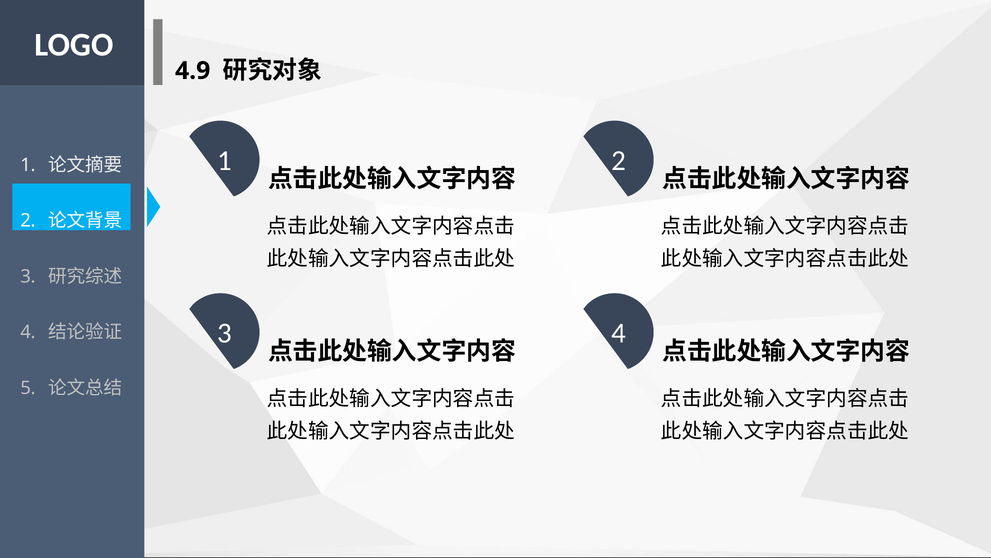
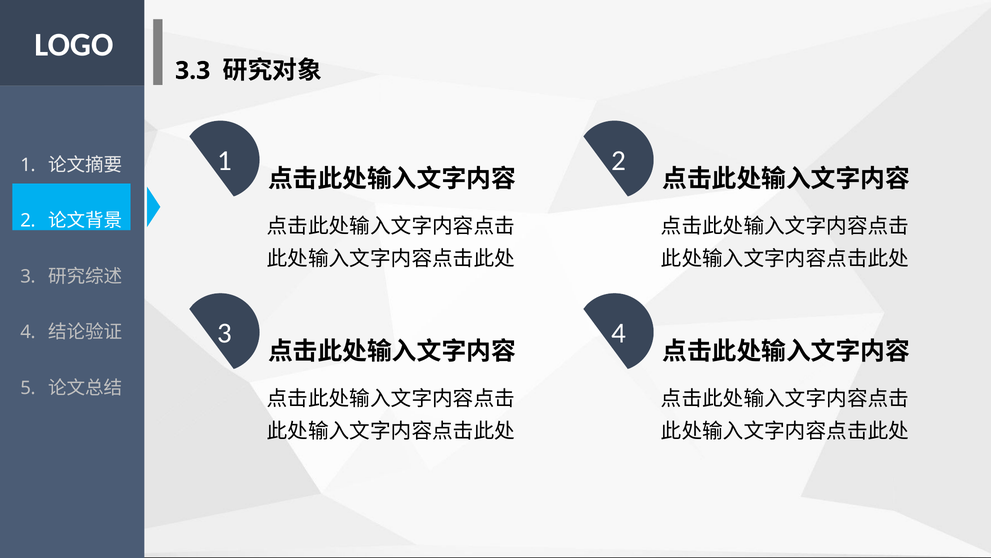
4.9: 4.9 -> 3.3 (193, 71)
